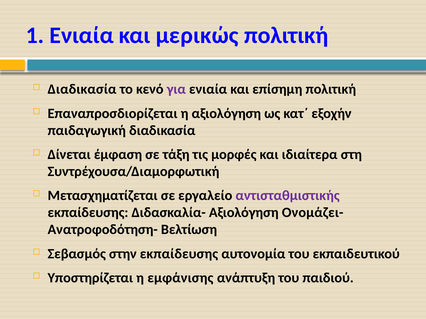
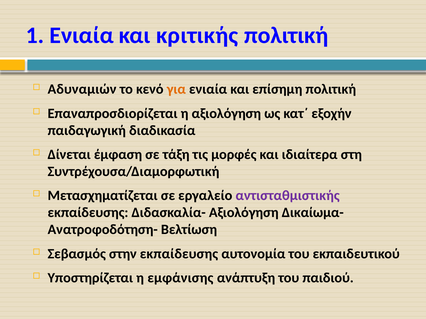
μερικώς: μερικώς -> κριτικής (197, 35)
Διαδικασία: Διαδικασία -> Αδυναμιών (82, 89)
για colour: purple -> orange (176, 89)
Ονομάζει-: Ονομάζει- -> Δικαίωμα- (313, 213)
